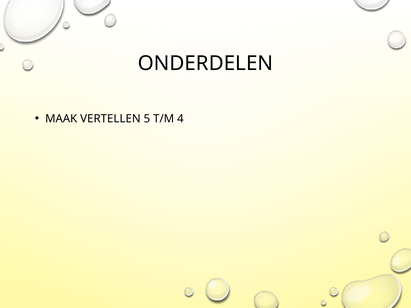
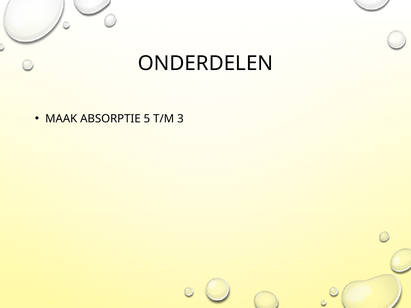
VERTELLEN: VERTELLEN -> ABSORPTIE (110, 119)
4: 4 -> 3 (180, 119)
